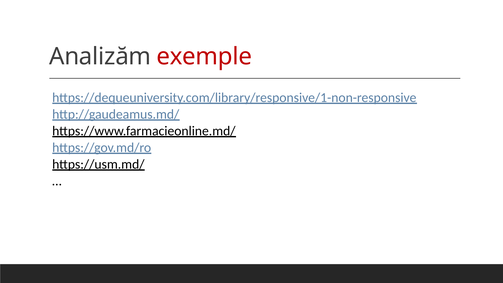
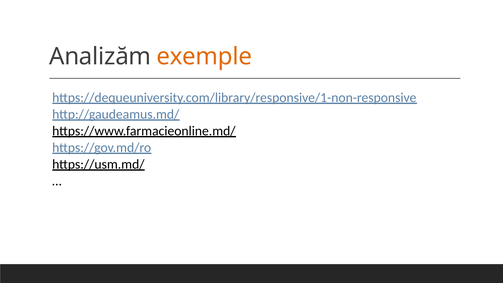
exemple colour: red -> orange (204, 57)
